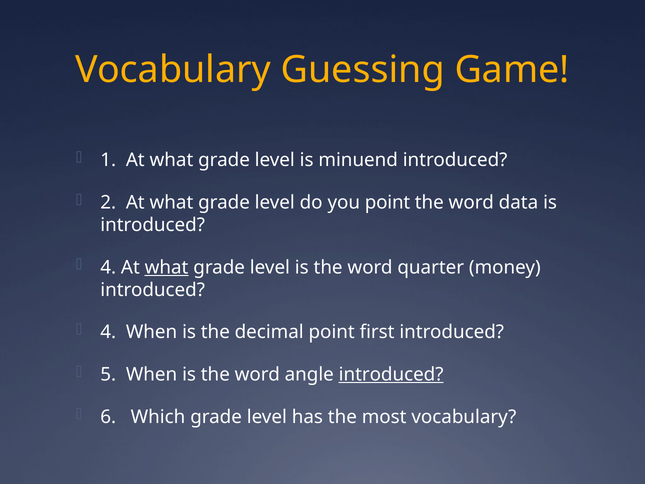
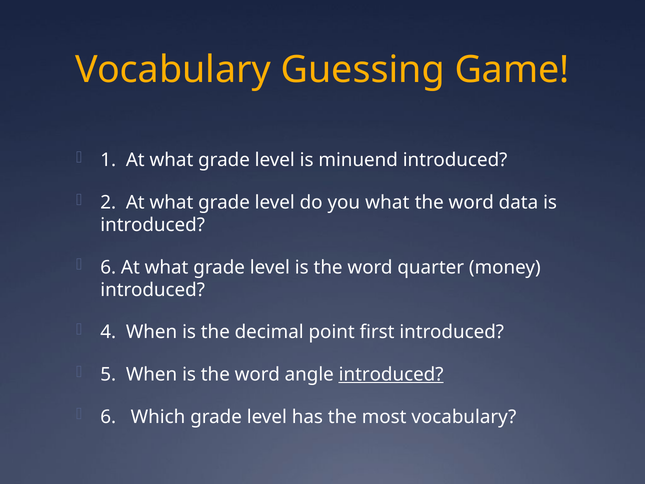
you point: point -> what (387, 202)
4: 4 -> 6 (108, 267)
what underline: present -> none (167, 267)
